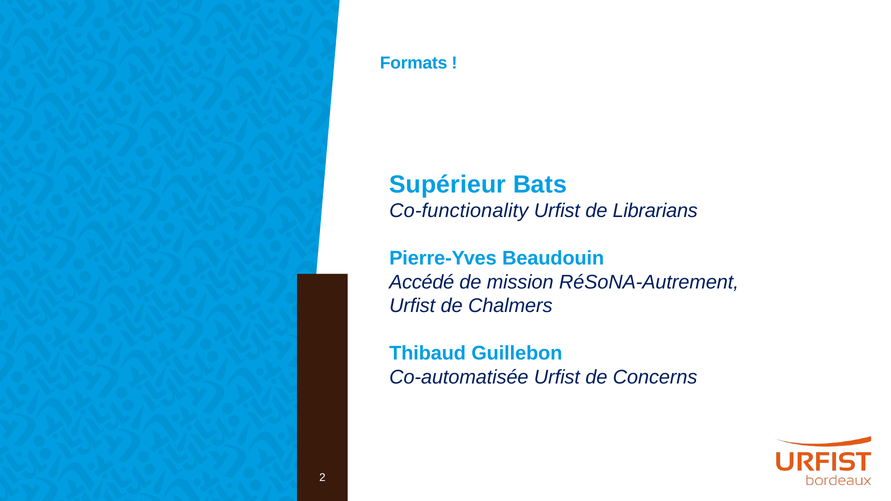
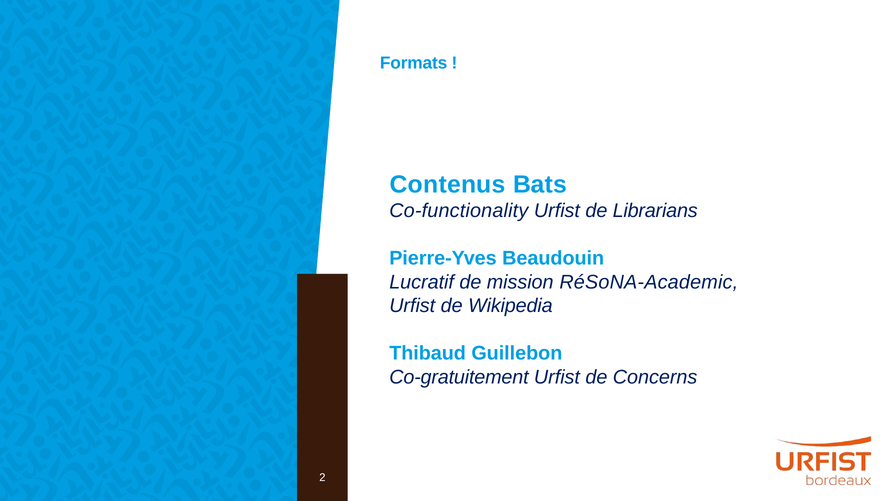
Supérieur: Supérieur -> Contenus (448, 185)
Accédé: Accédé -> Lucratif (422, 282)
RéSoNA-Autrement: RéSoNA-Autrement -> RéSoNA-Academic (649, 282)
Chalmers: Chalmers -> Wikipedia (510, 306)
Co-automatisée: Co-automatisée -> Co-gratuitement (459, 377)
